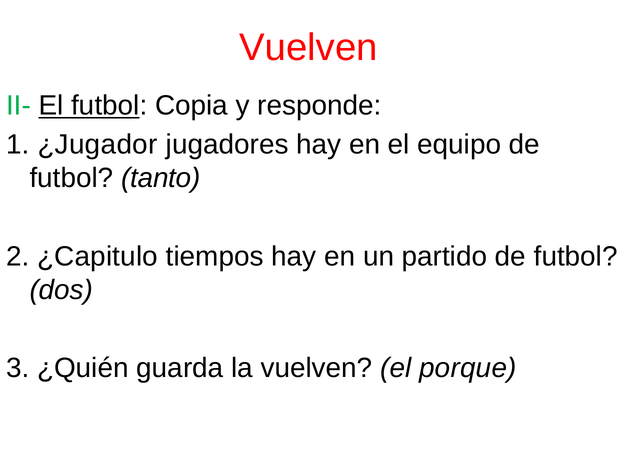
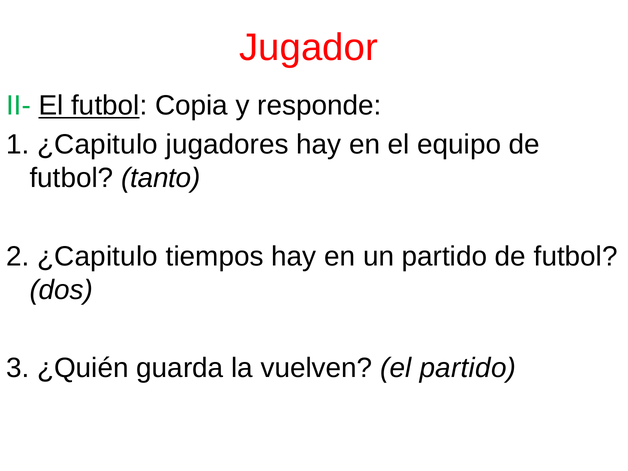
Vuelven: Vuelven -> Jugador (309, 48)
1 ¿Jugador: ¿Jugador -> ¿Capitulo (98, 145)
el porque: porque -> partido (468, 368)
